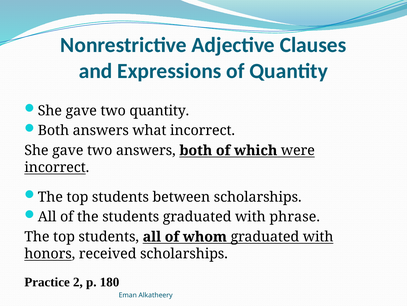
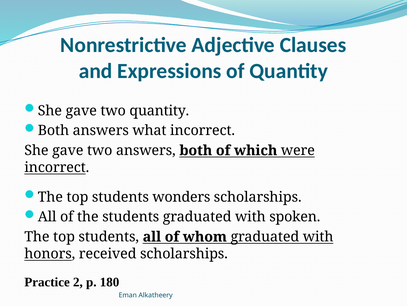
between: between -> wonders (181, 197)
phrase: phrase -> spoken (295, 216)
